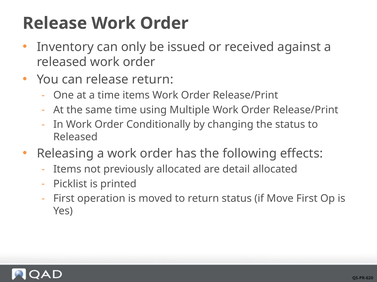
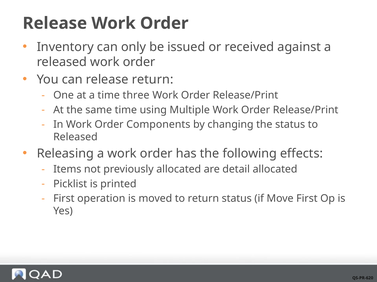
time items: items -> three (136, 96)
Conditionally: Conditionally -> Components (158, 125)
